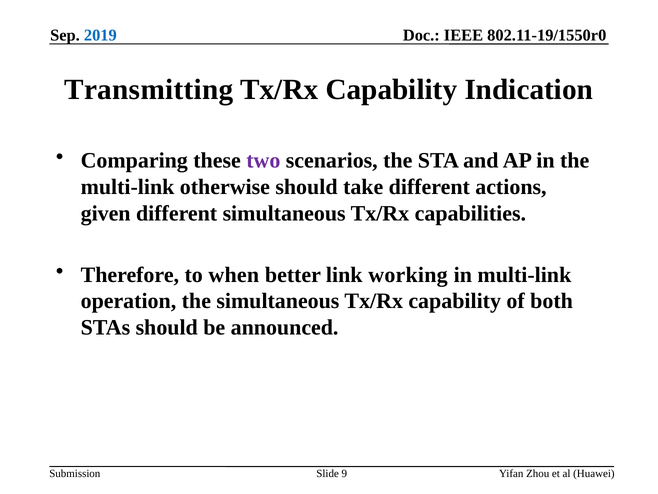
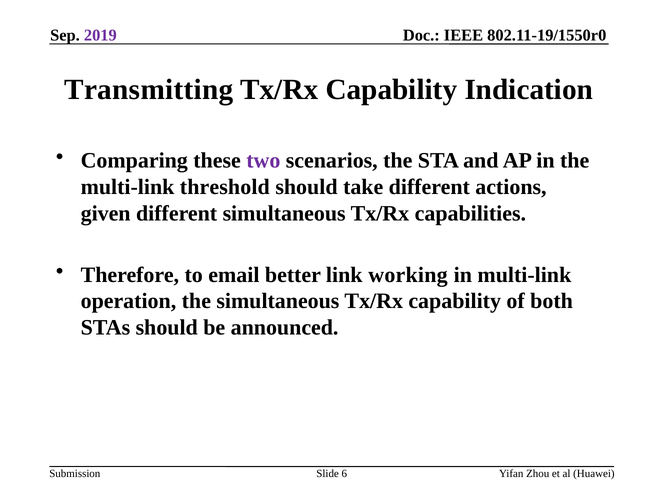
2019 colour: blue -> purple (100, 35)
otherwise: otherwise -> threshold (225, 187)
when: when -> email (234, 275)
9: 9 -> 6 (344, 473)
